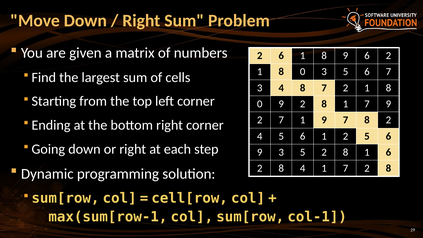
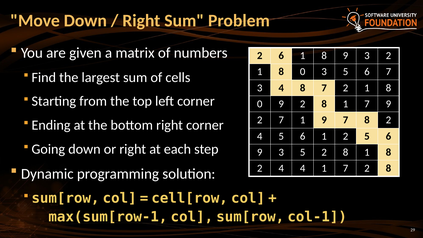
8 9 6: 6 -> 3 (367, 56)
8 1 6: 6 -> 8 (388, 152)
8: 8 -> 4 (281, 168)
